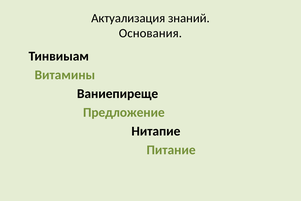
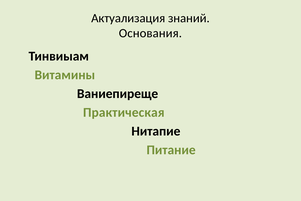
Предложение: Предложение -> Практическая (124, 112)
